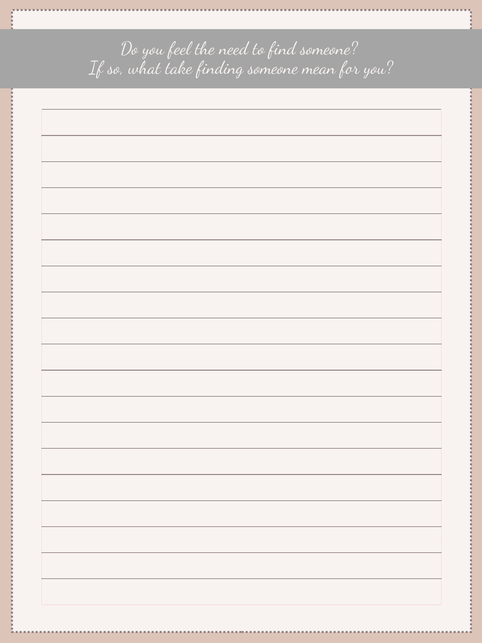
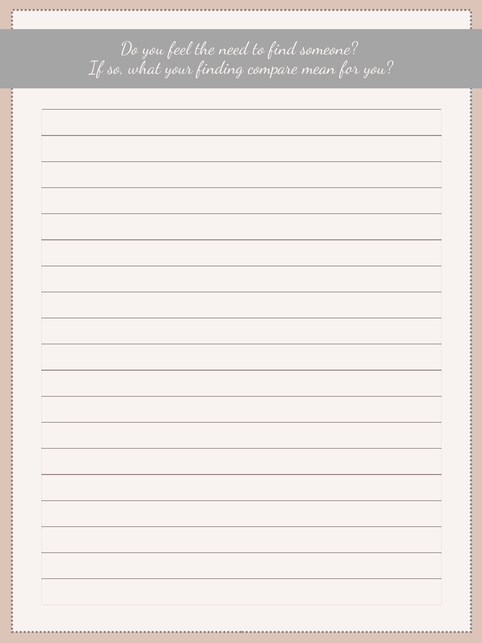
take: take -> your (179, 68)
finding someone: someone -> compare (273, 68)
